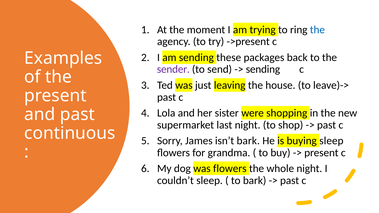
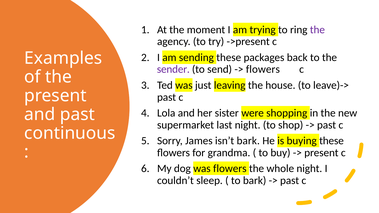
the colour: blue -> purple (317, 30)
sending: sending -> flowers (263, 69)
buying sleep: sleep -> these (332, 141)
